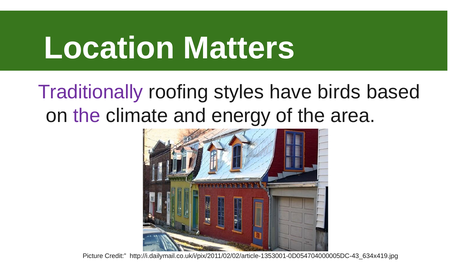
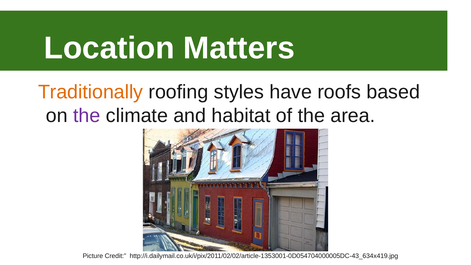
Traditionally colour: purple -> orange (91, 92)
birds: birds -> roofs (339, 92)
energy: energy -> habitat (241, 116)
